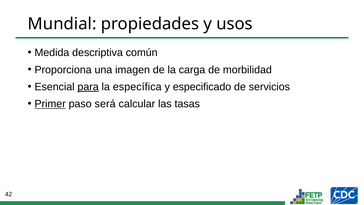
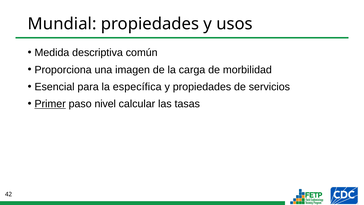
para underline: present -> none (88, 87)
y especificado: especificado -> propiedades (202, 87)
será: será -> nivel (105, 104)
